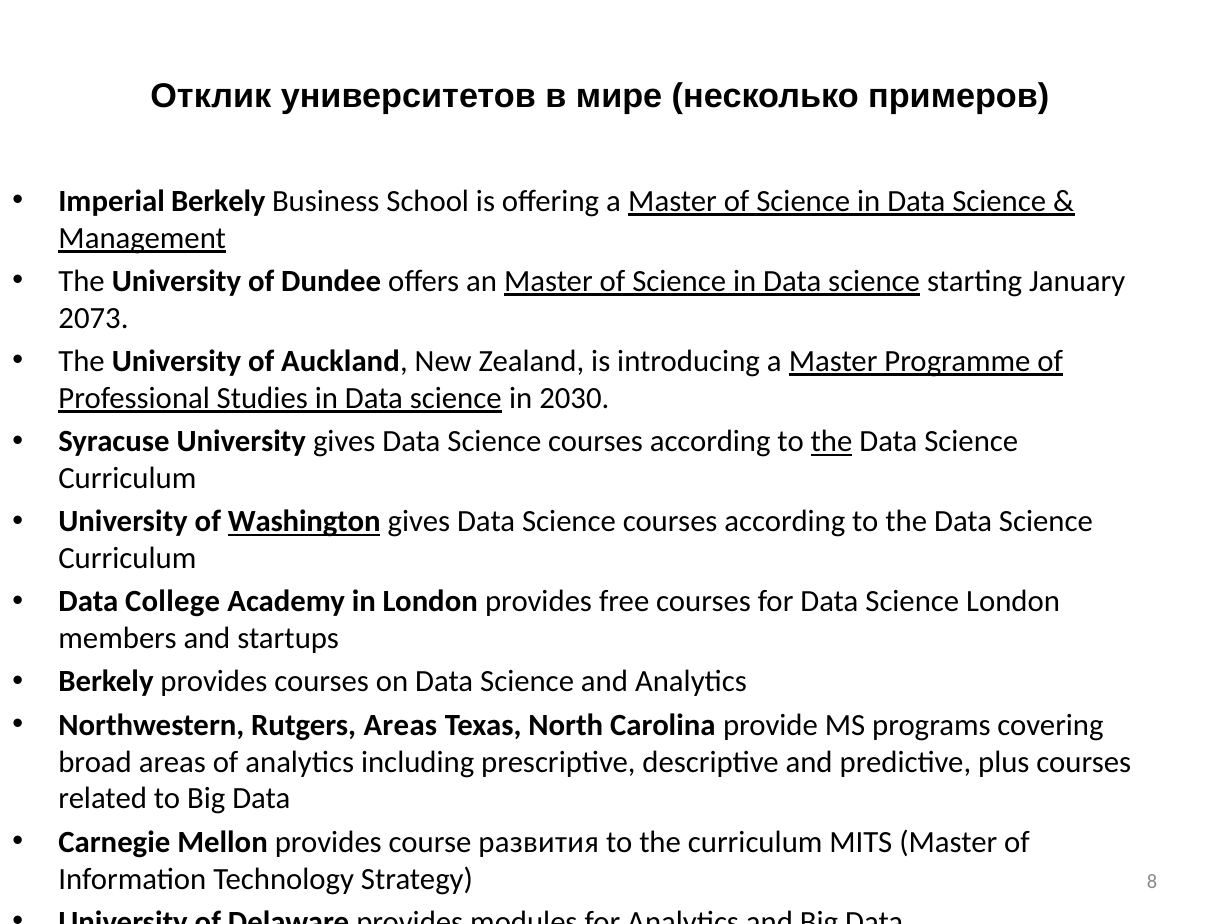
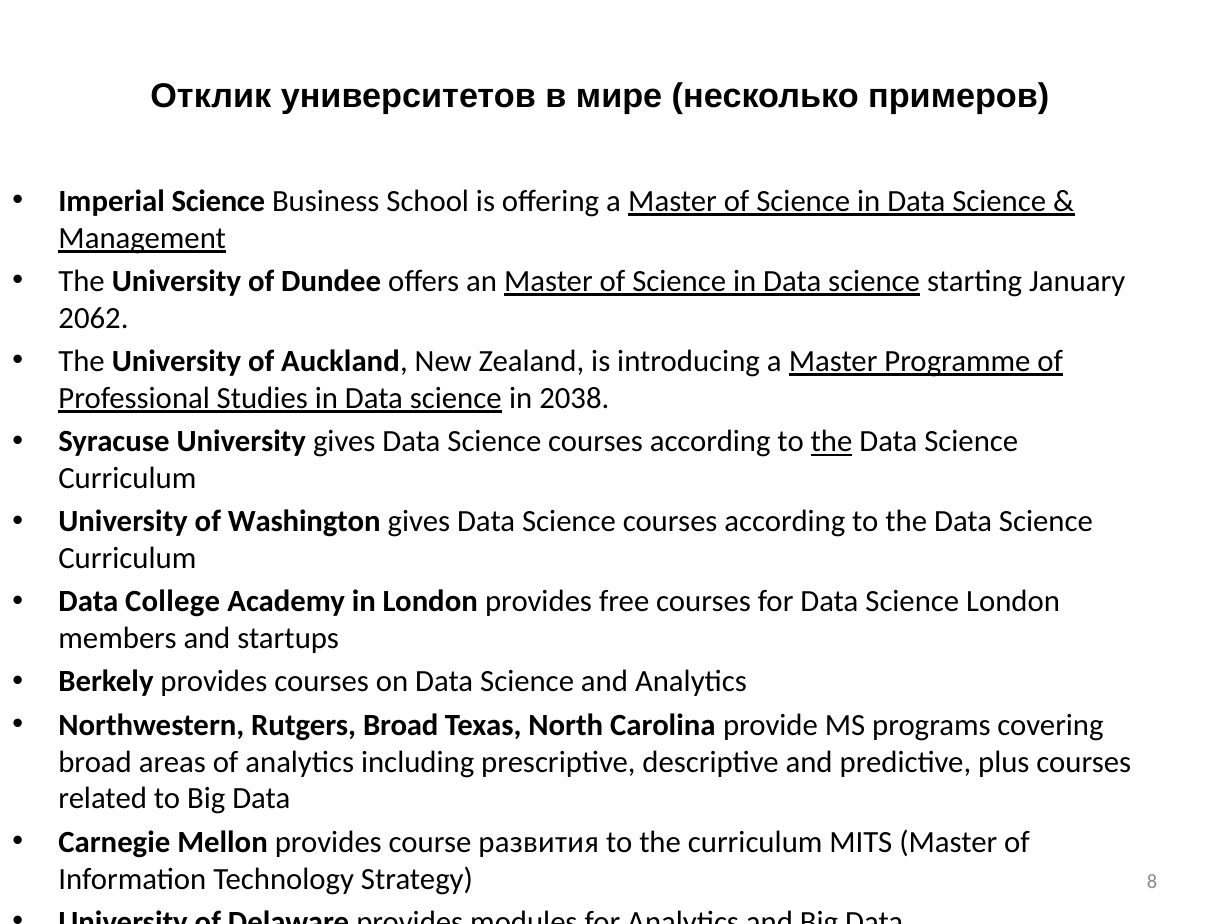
Imperial Berkely: Berkely -> Science (218, 201)
2073: 2073 -> 2062 (94, 318)
2030: 2030 -> 2038 (574, 398)
Washington underline: present -> none (304, 521)
Rutgers Areas: Areas -> Broad (401, 724)
